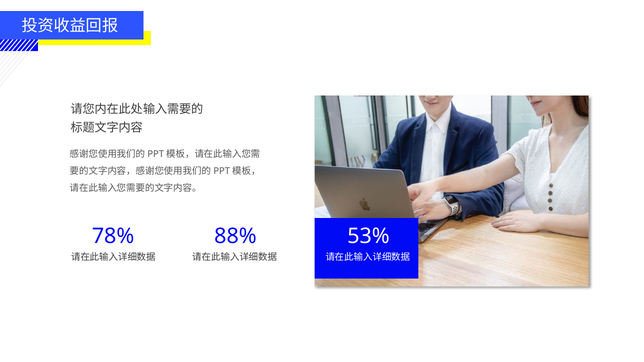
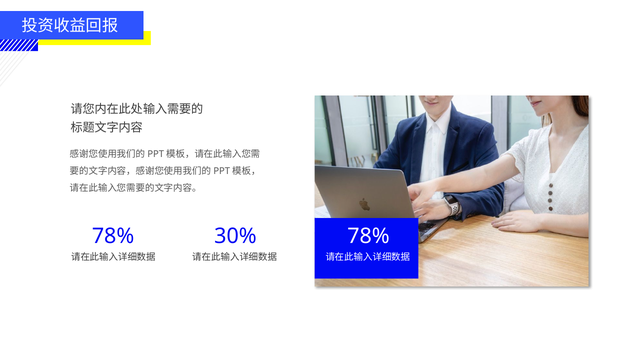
88%: 88% -> 30% (235, 236)
53%: 53% -> 78% (368, 236)
